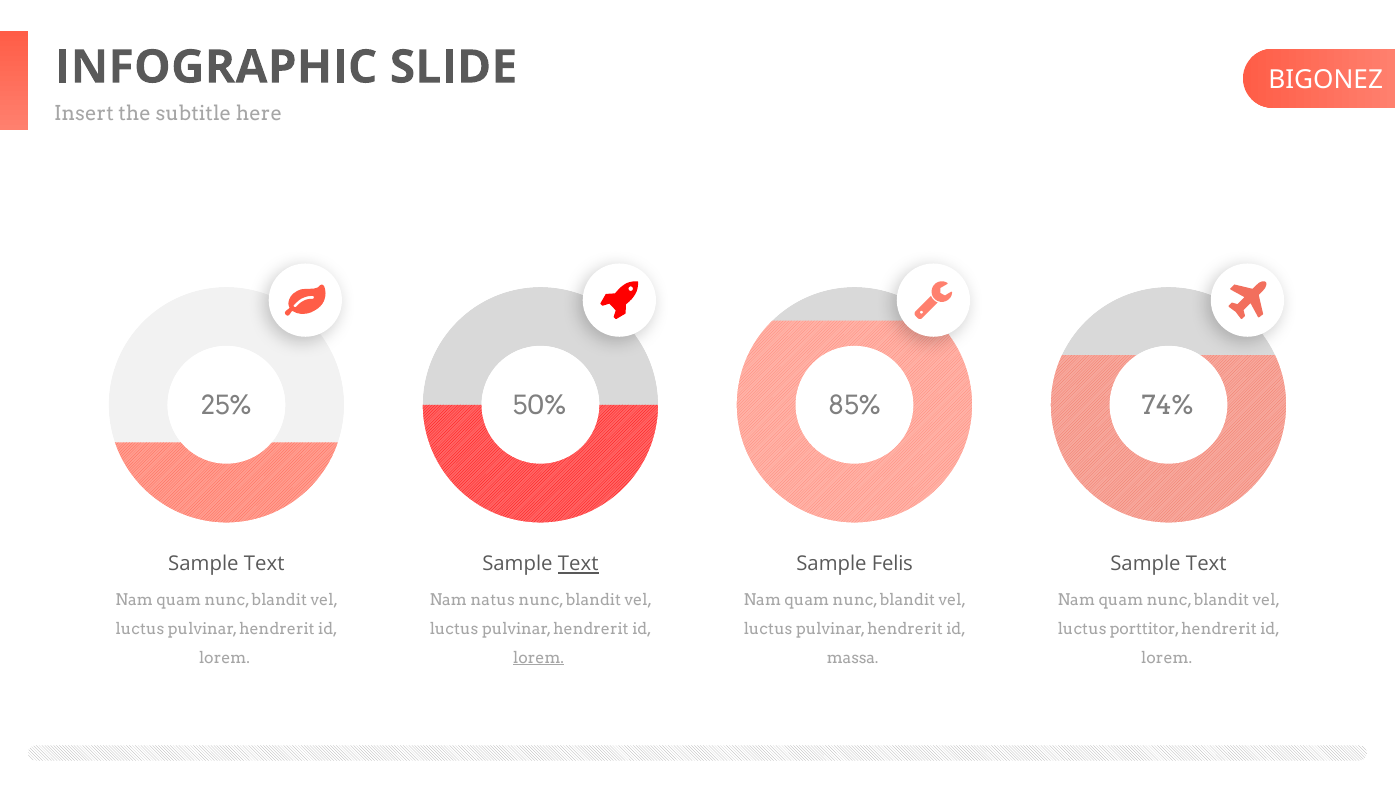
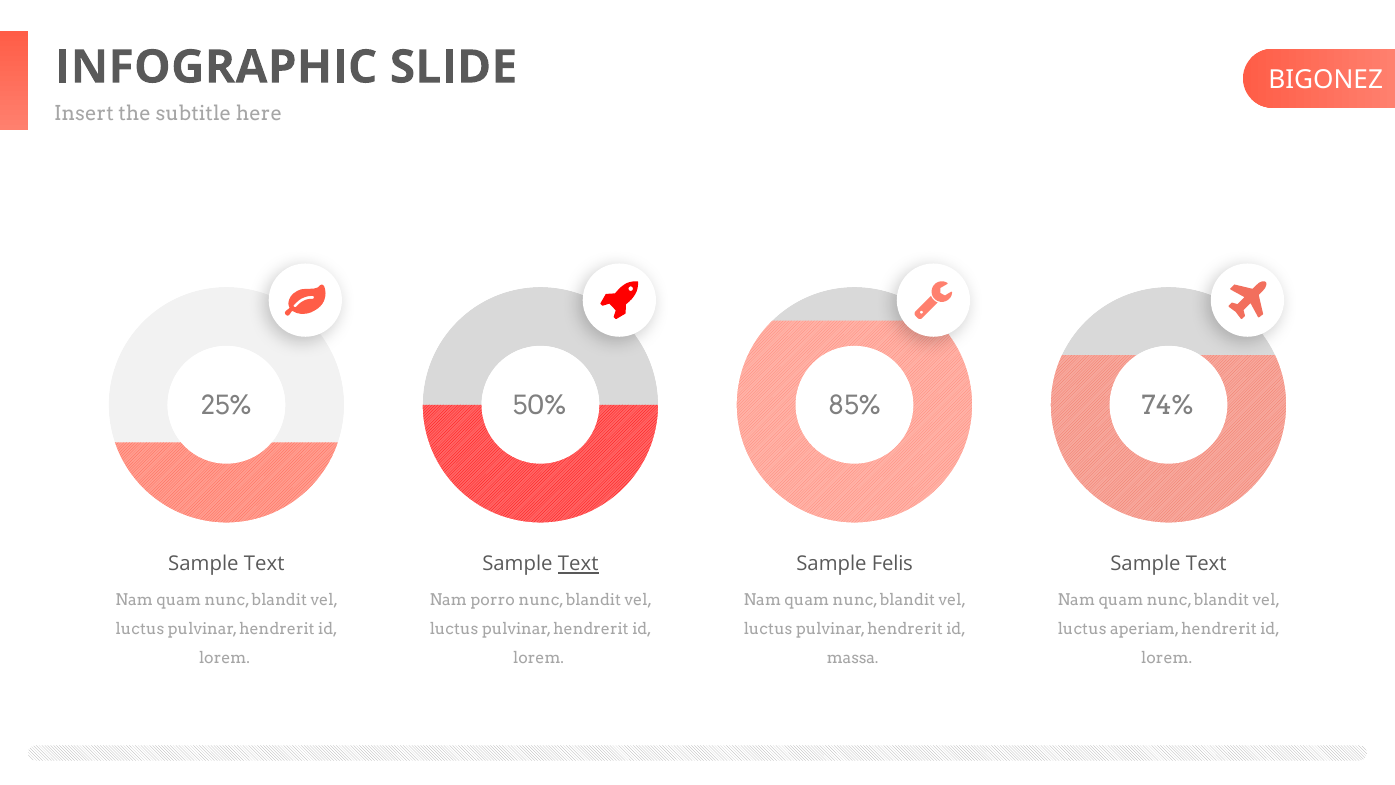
natus: natus -> porro (493, 600)
porttitor: porttitor -> aperiam (1145, 629)
lorem underline: present -> none (539, 658)
